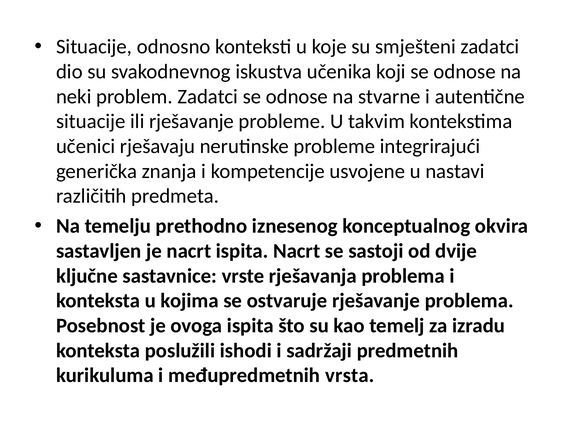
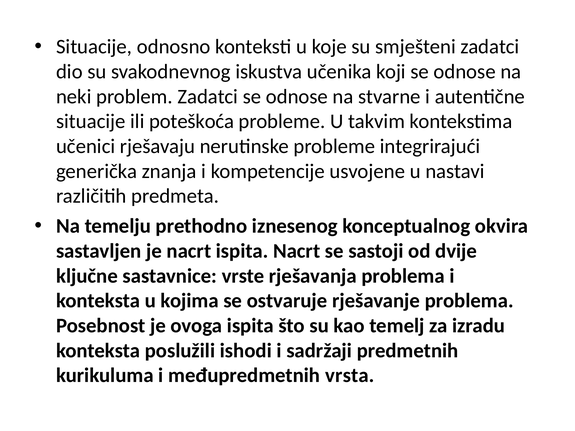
ili rješavanje: rješavanje -> poteškoća (192, 121)
